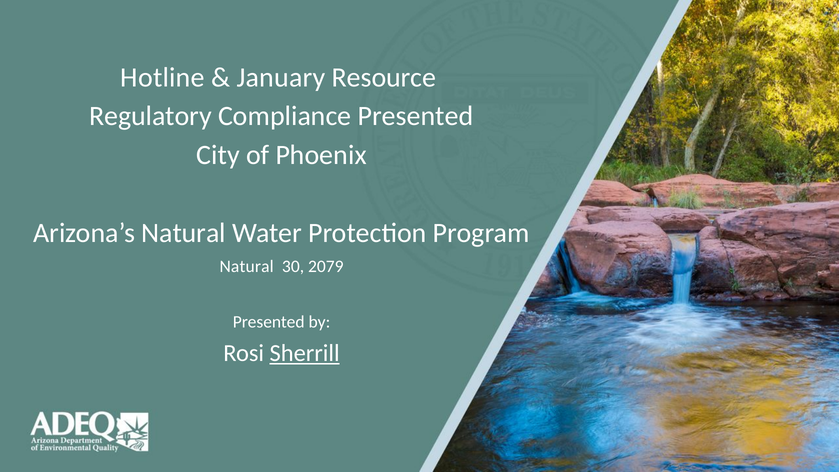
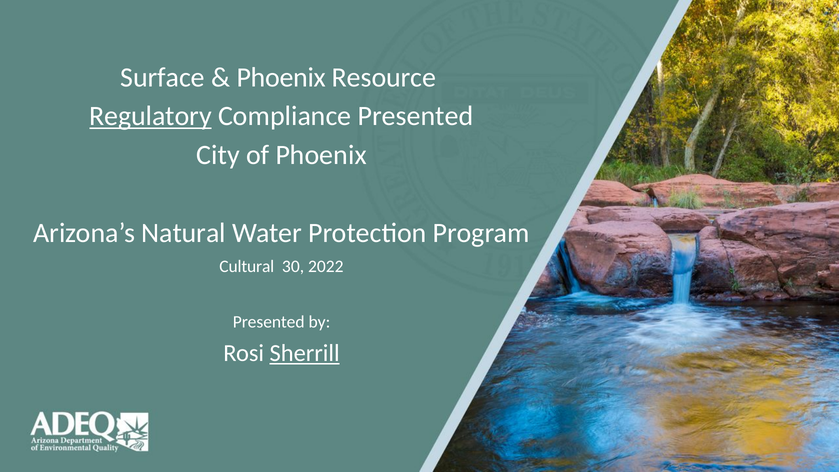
Hotline: Hotline -> Surface (163, 77)
January: January -> Phoenix (281, 77)
Regulatory underline: none -> present (150, 116)
Natural: Natural -> Cultural (247, 266)
2079: 2079 -> 2022 (326, 266)
